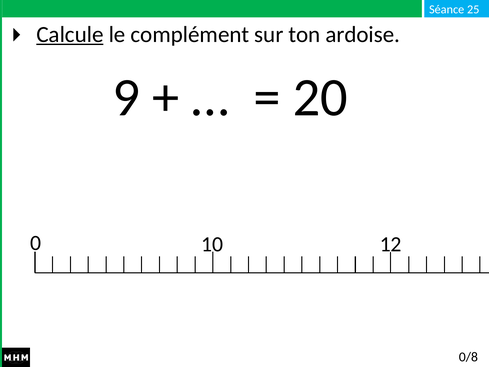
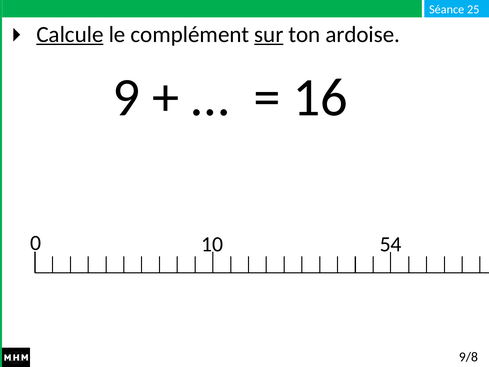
sur underline: none -> present (269, 34)
20: 20 -> 16 (320, 98)
12: 12 -> 54 (391, 244)
0/8: 0/8 -> 9/8 (468, 357)
